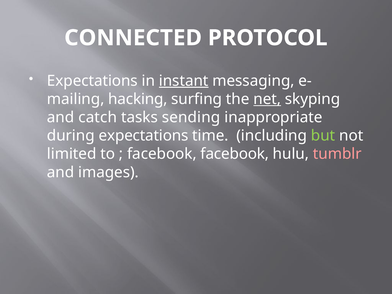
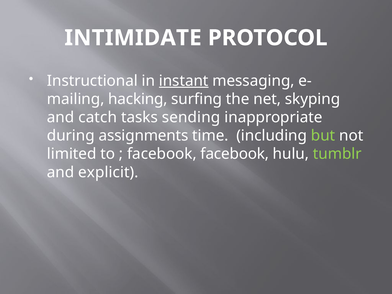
CONNECTED: CONNECTED -> INTIMIDATE (133, 38)
Expectations: Expectations -> Instructional (92, 81)
net underline: present -> none (267, 99)
during expectations: expectations -> assignments (144, 136)
tumblr colour: pink -> light green (337, 154)
images: images -> explicit (108, 172)
